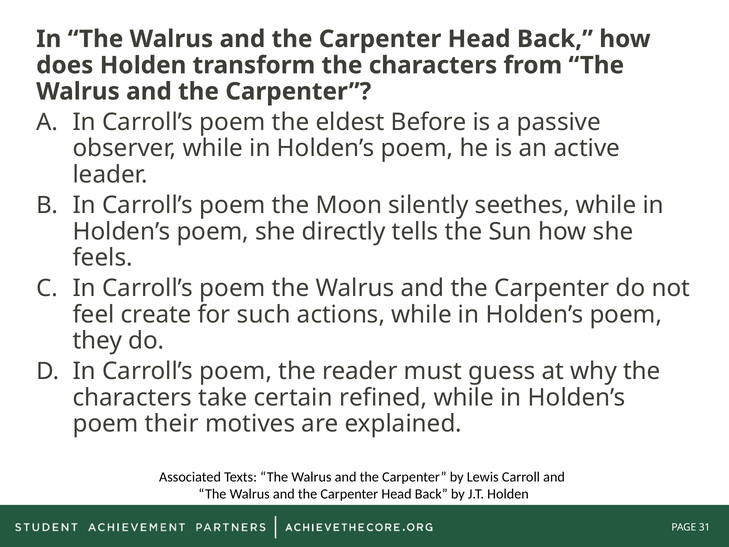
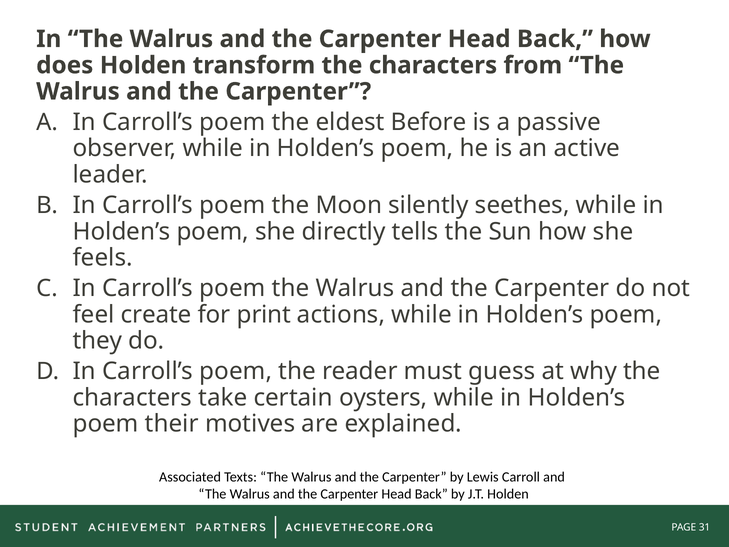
such: such -> print (264, 314)
refined: refined -> oysters (383, 397)
